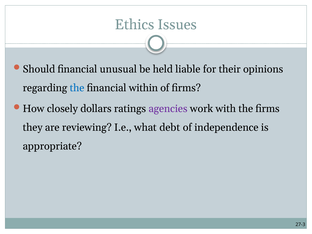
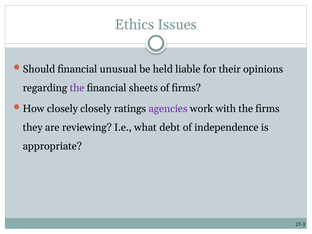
the colour: blue -> purple (77, 88)
within: within -> sheets (143, 88)
closely dollars: dollars -> closely (96, 109)
